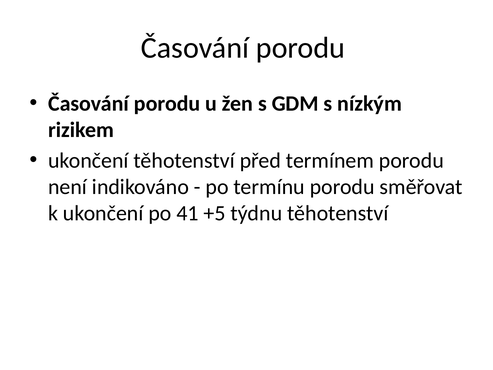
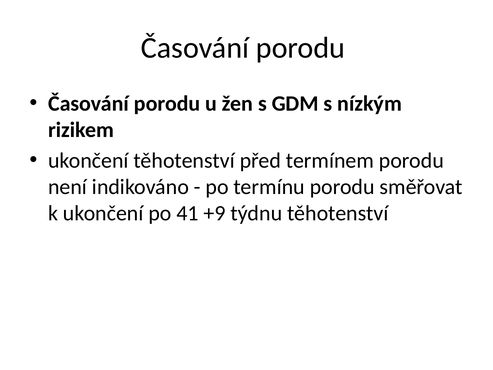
+5: +5 -> +9 (215, 213)
